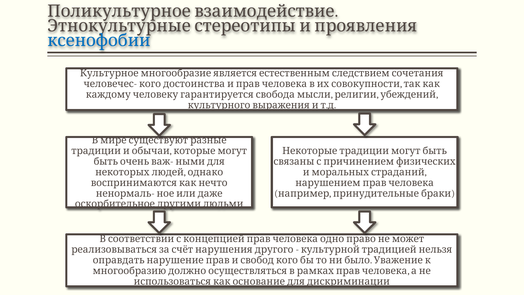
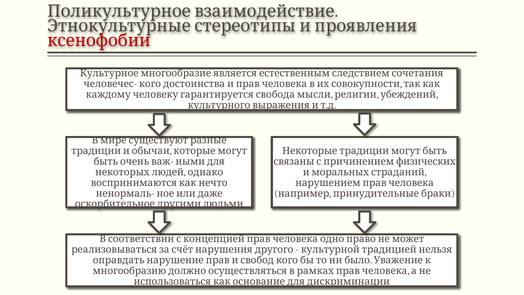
ксенофобии colour: blue -> red (99, 41)
